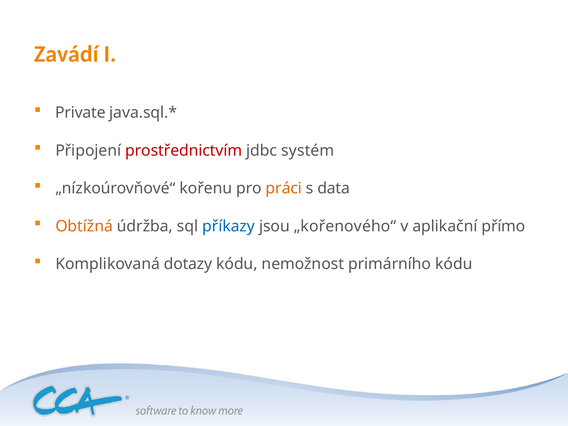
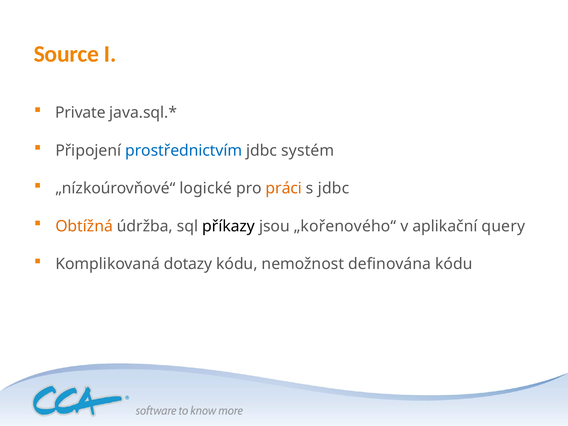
Zavádí: Zavádí -> Source (66, 54)
prostřednictvím colour: red -> blue (184, 151)
kořenu: kořenu -> logické (206, 188)
s data: data -> jdbc (334, 188)
příkazy colour: blue -> black (229, 226)
přímo: přímo -> query (503, 226)
primárního: primárního -> definována (390, 264)
